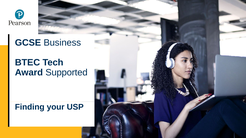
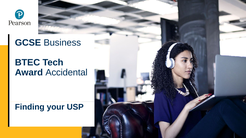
Supported: Supported -> Accidental (67, 73)
